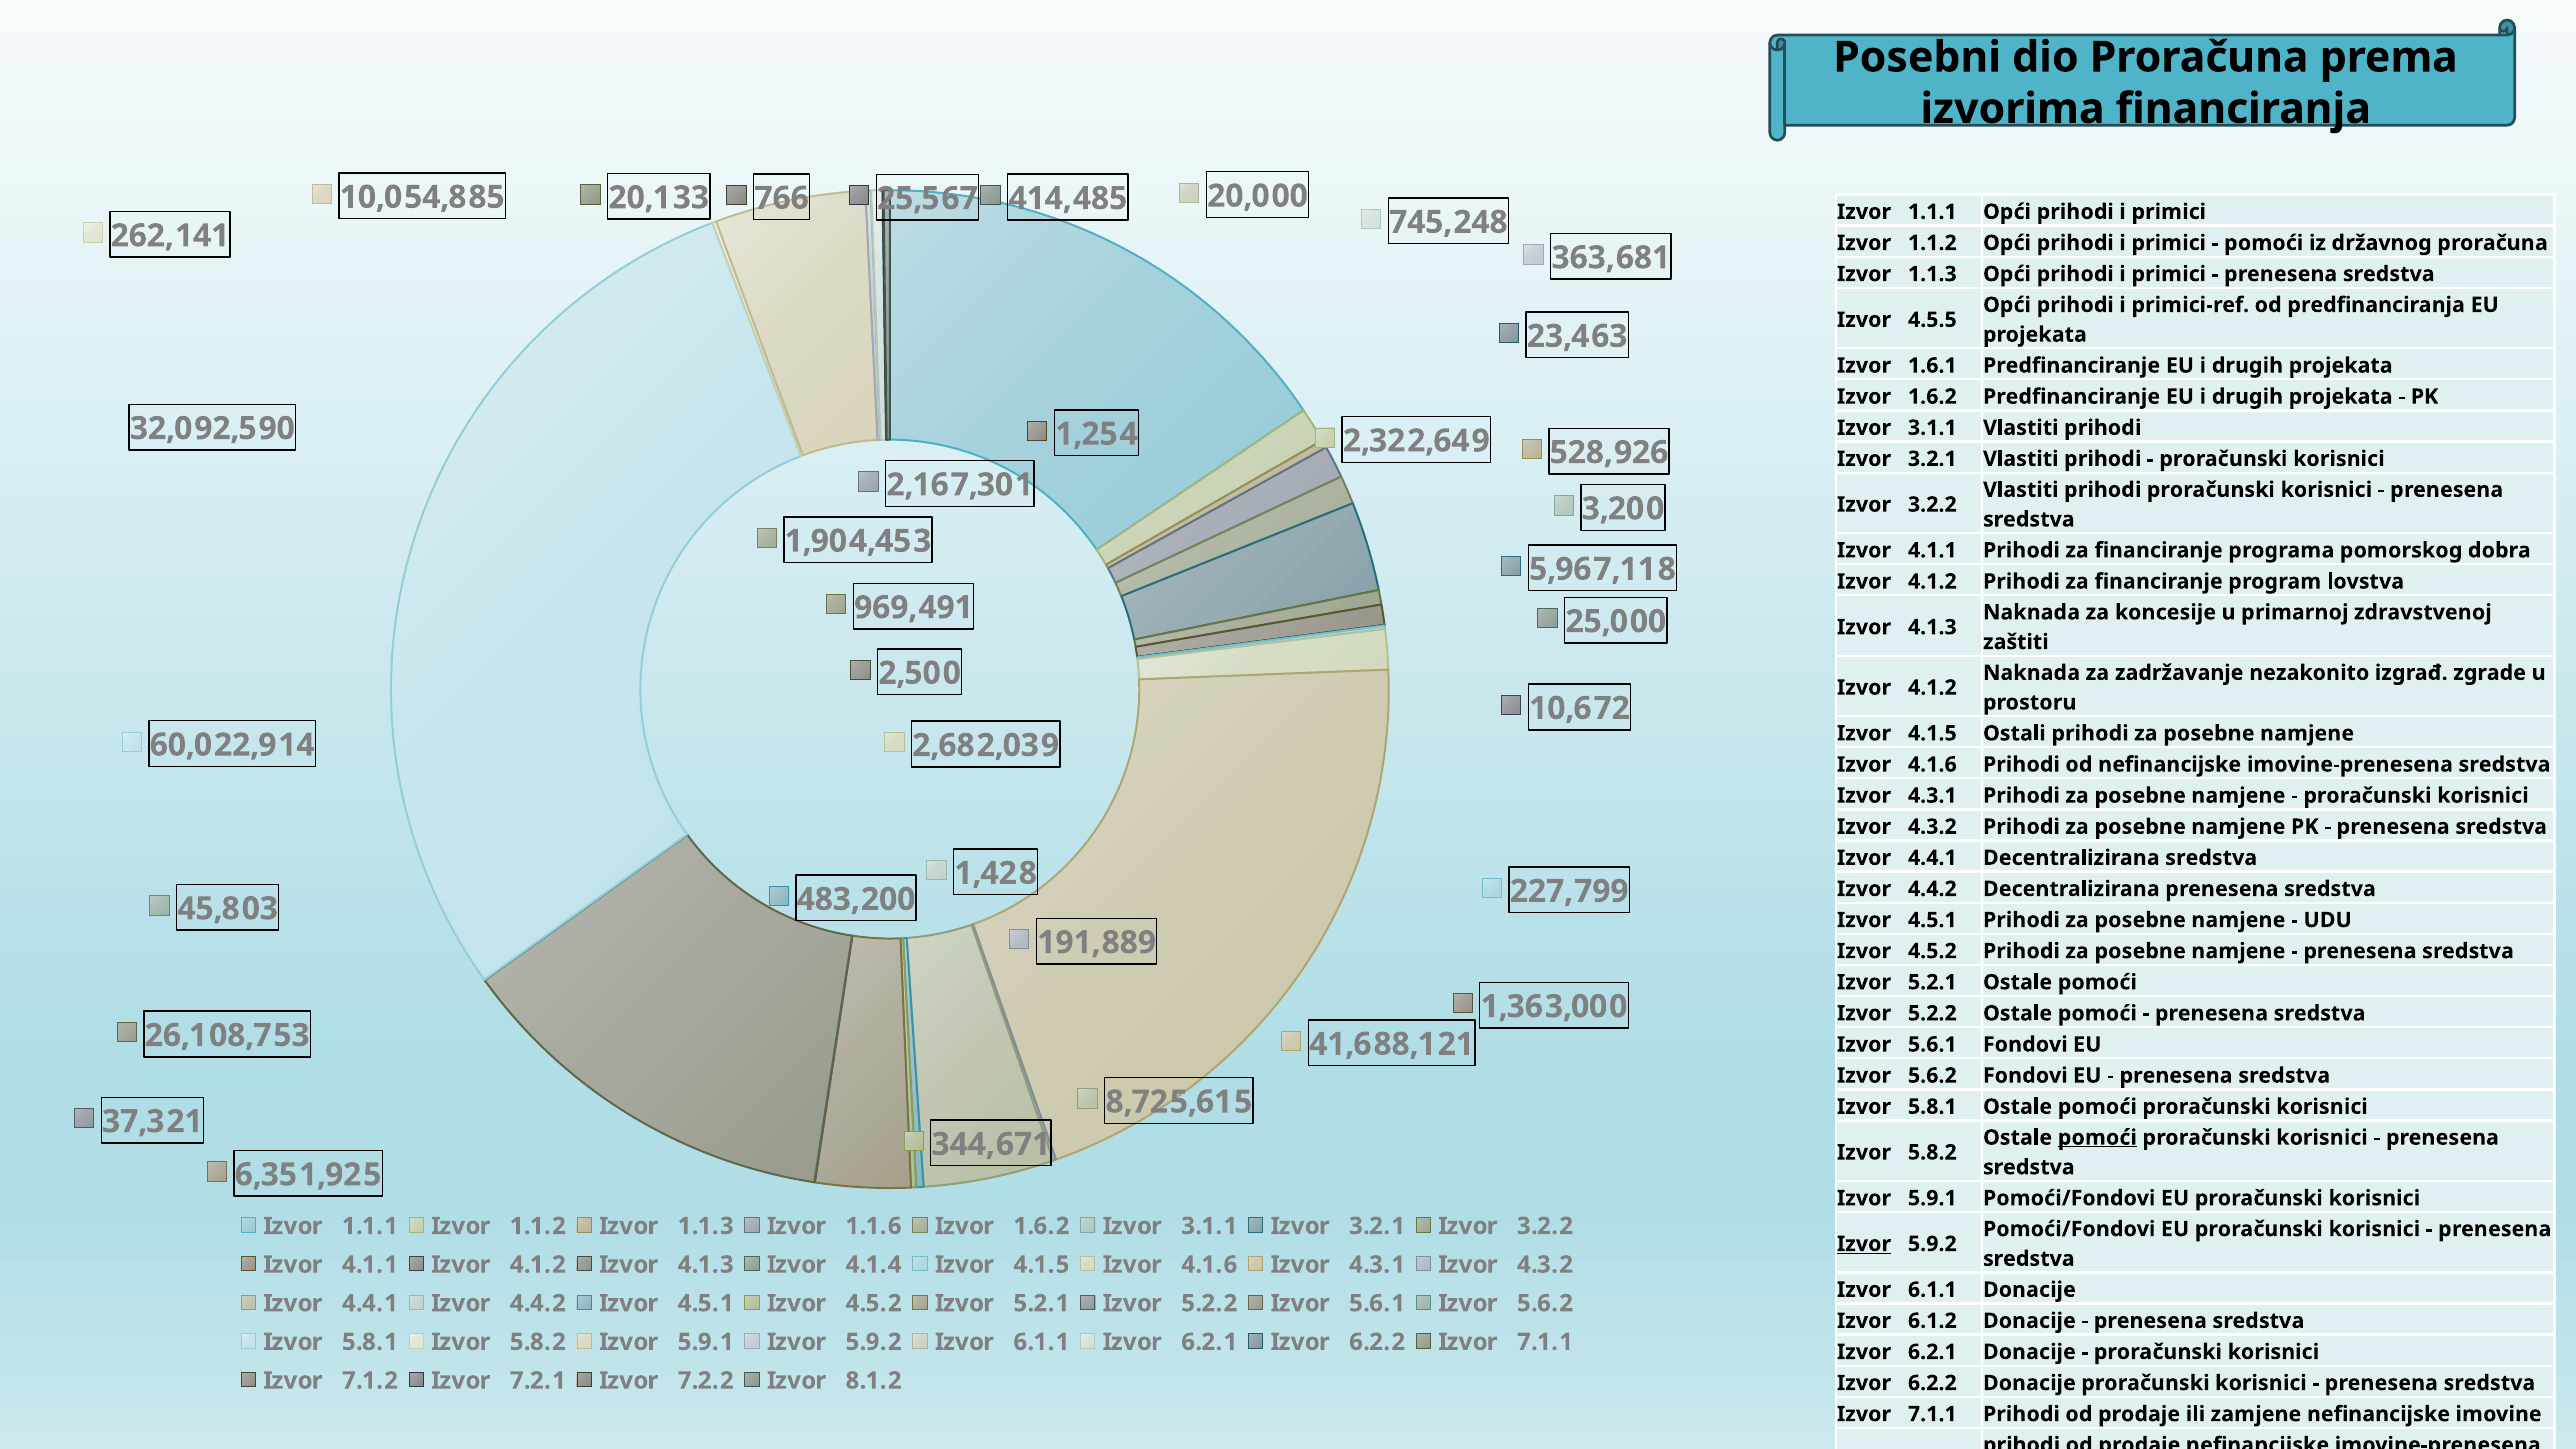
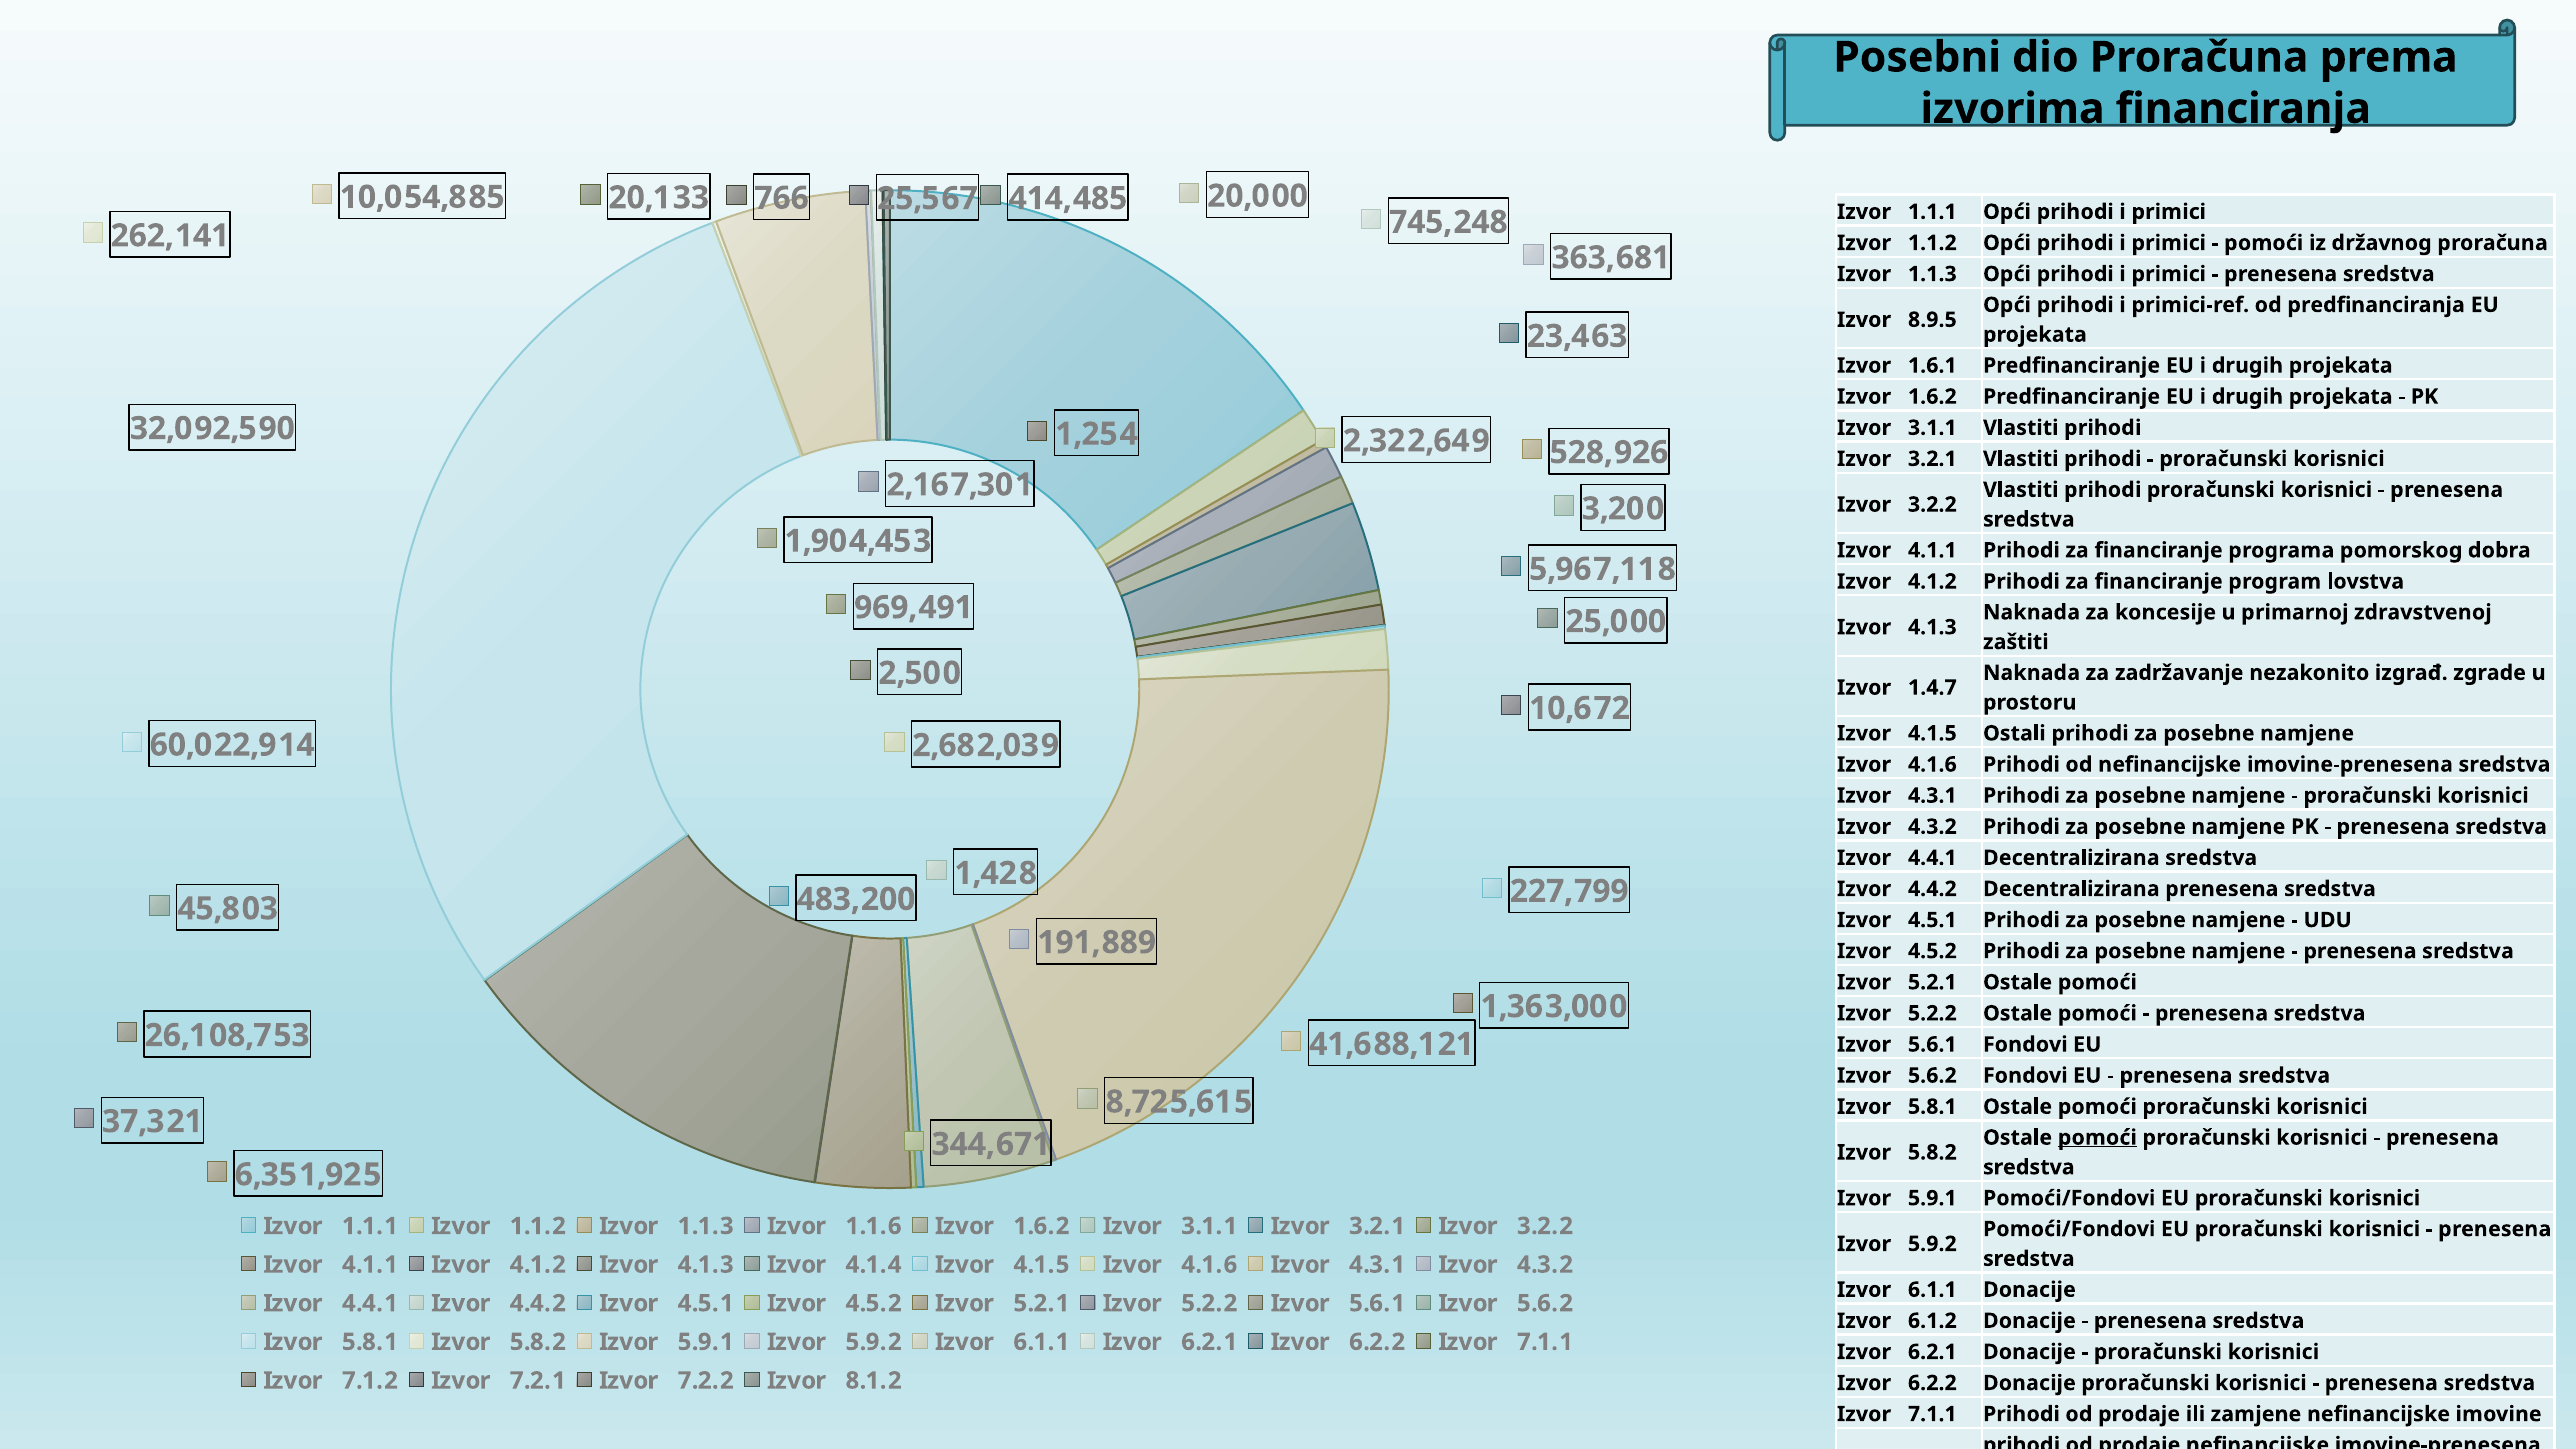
4.5.5: 4.5.5 -> 8.9.5 (1932, 320)
4.1.2: 4.1.2 -> 1.4.7 (1932, 688)
Izvor underline: present -> none (1864, 1244)
